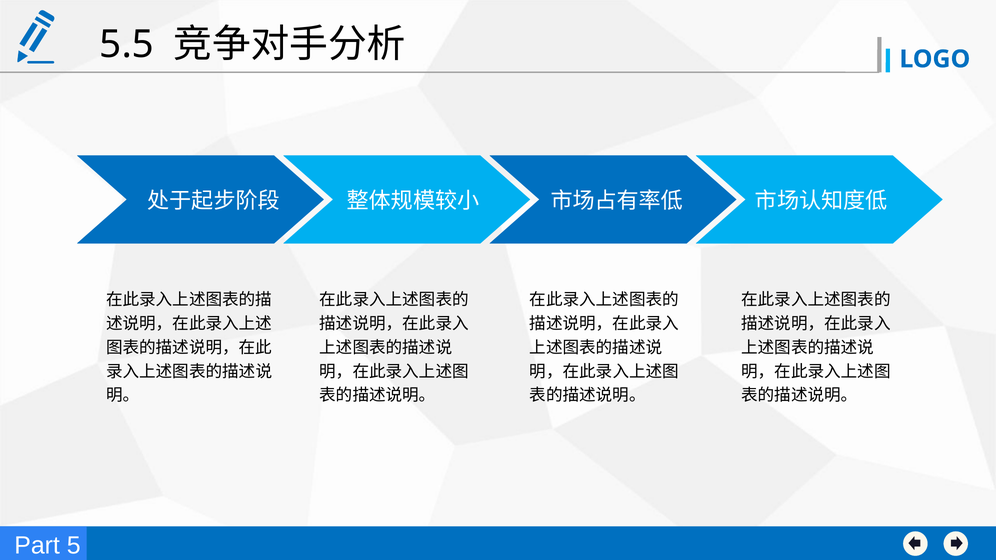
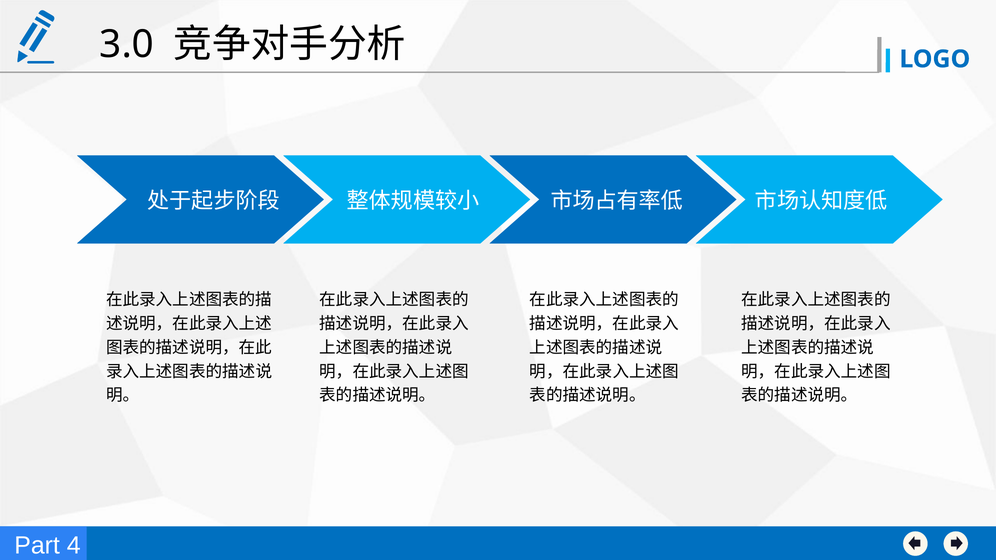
5.5: 5.5 -> 3.0 (127, 44)
5: 5 -> 4 (74, 546)
